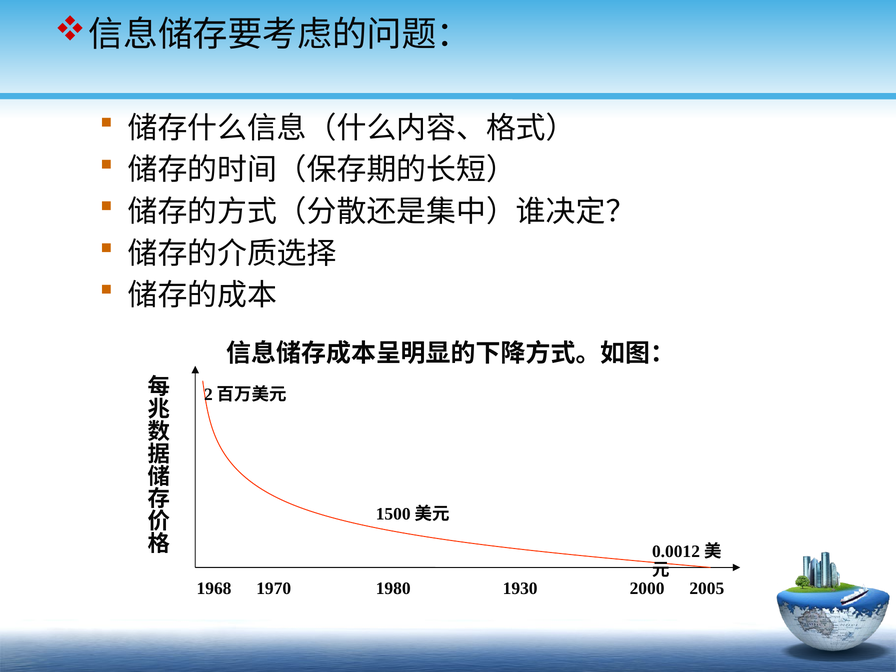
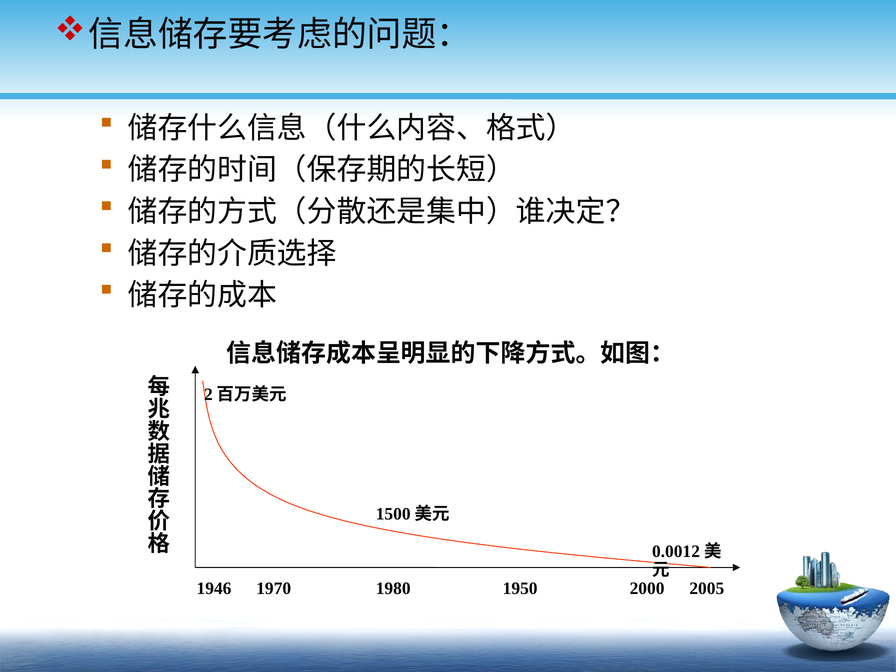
1968: 1968 -> 1946 (214, 589)
1930: 1930 -> 1950 (520, 589)
